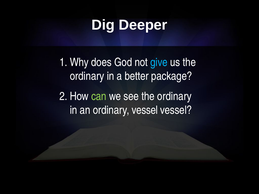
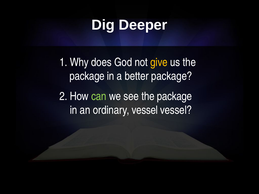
give colour: light blue -> yellow (159, 62)
ordinary: ordinary -> package (87, 76)
see the ordinary: ordinary -> package (174, 96)
